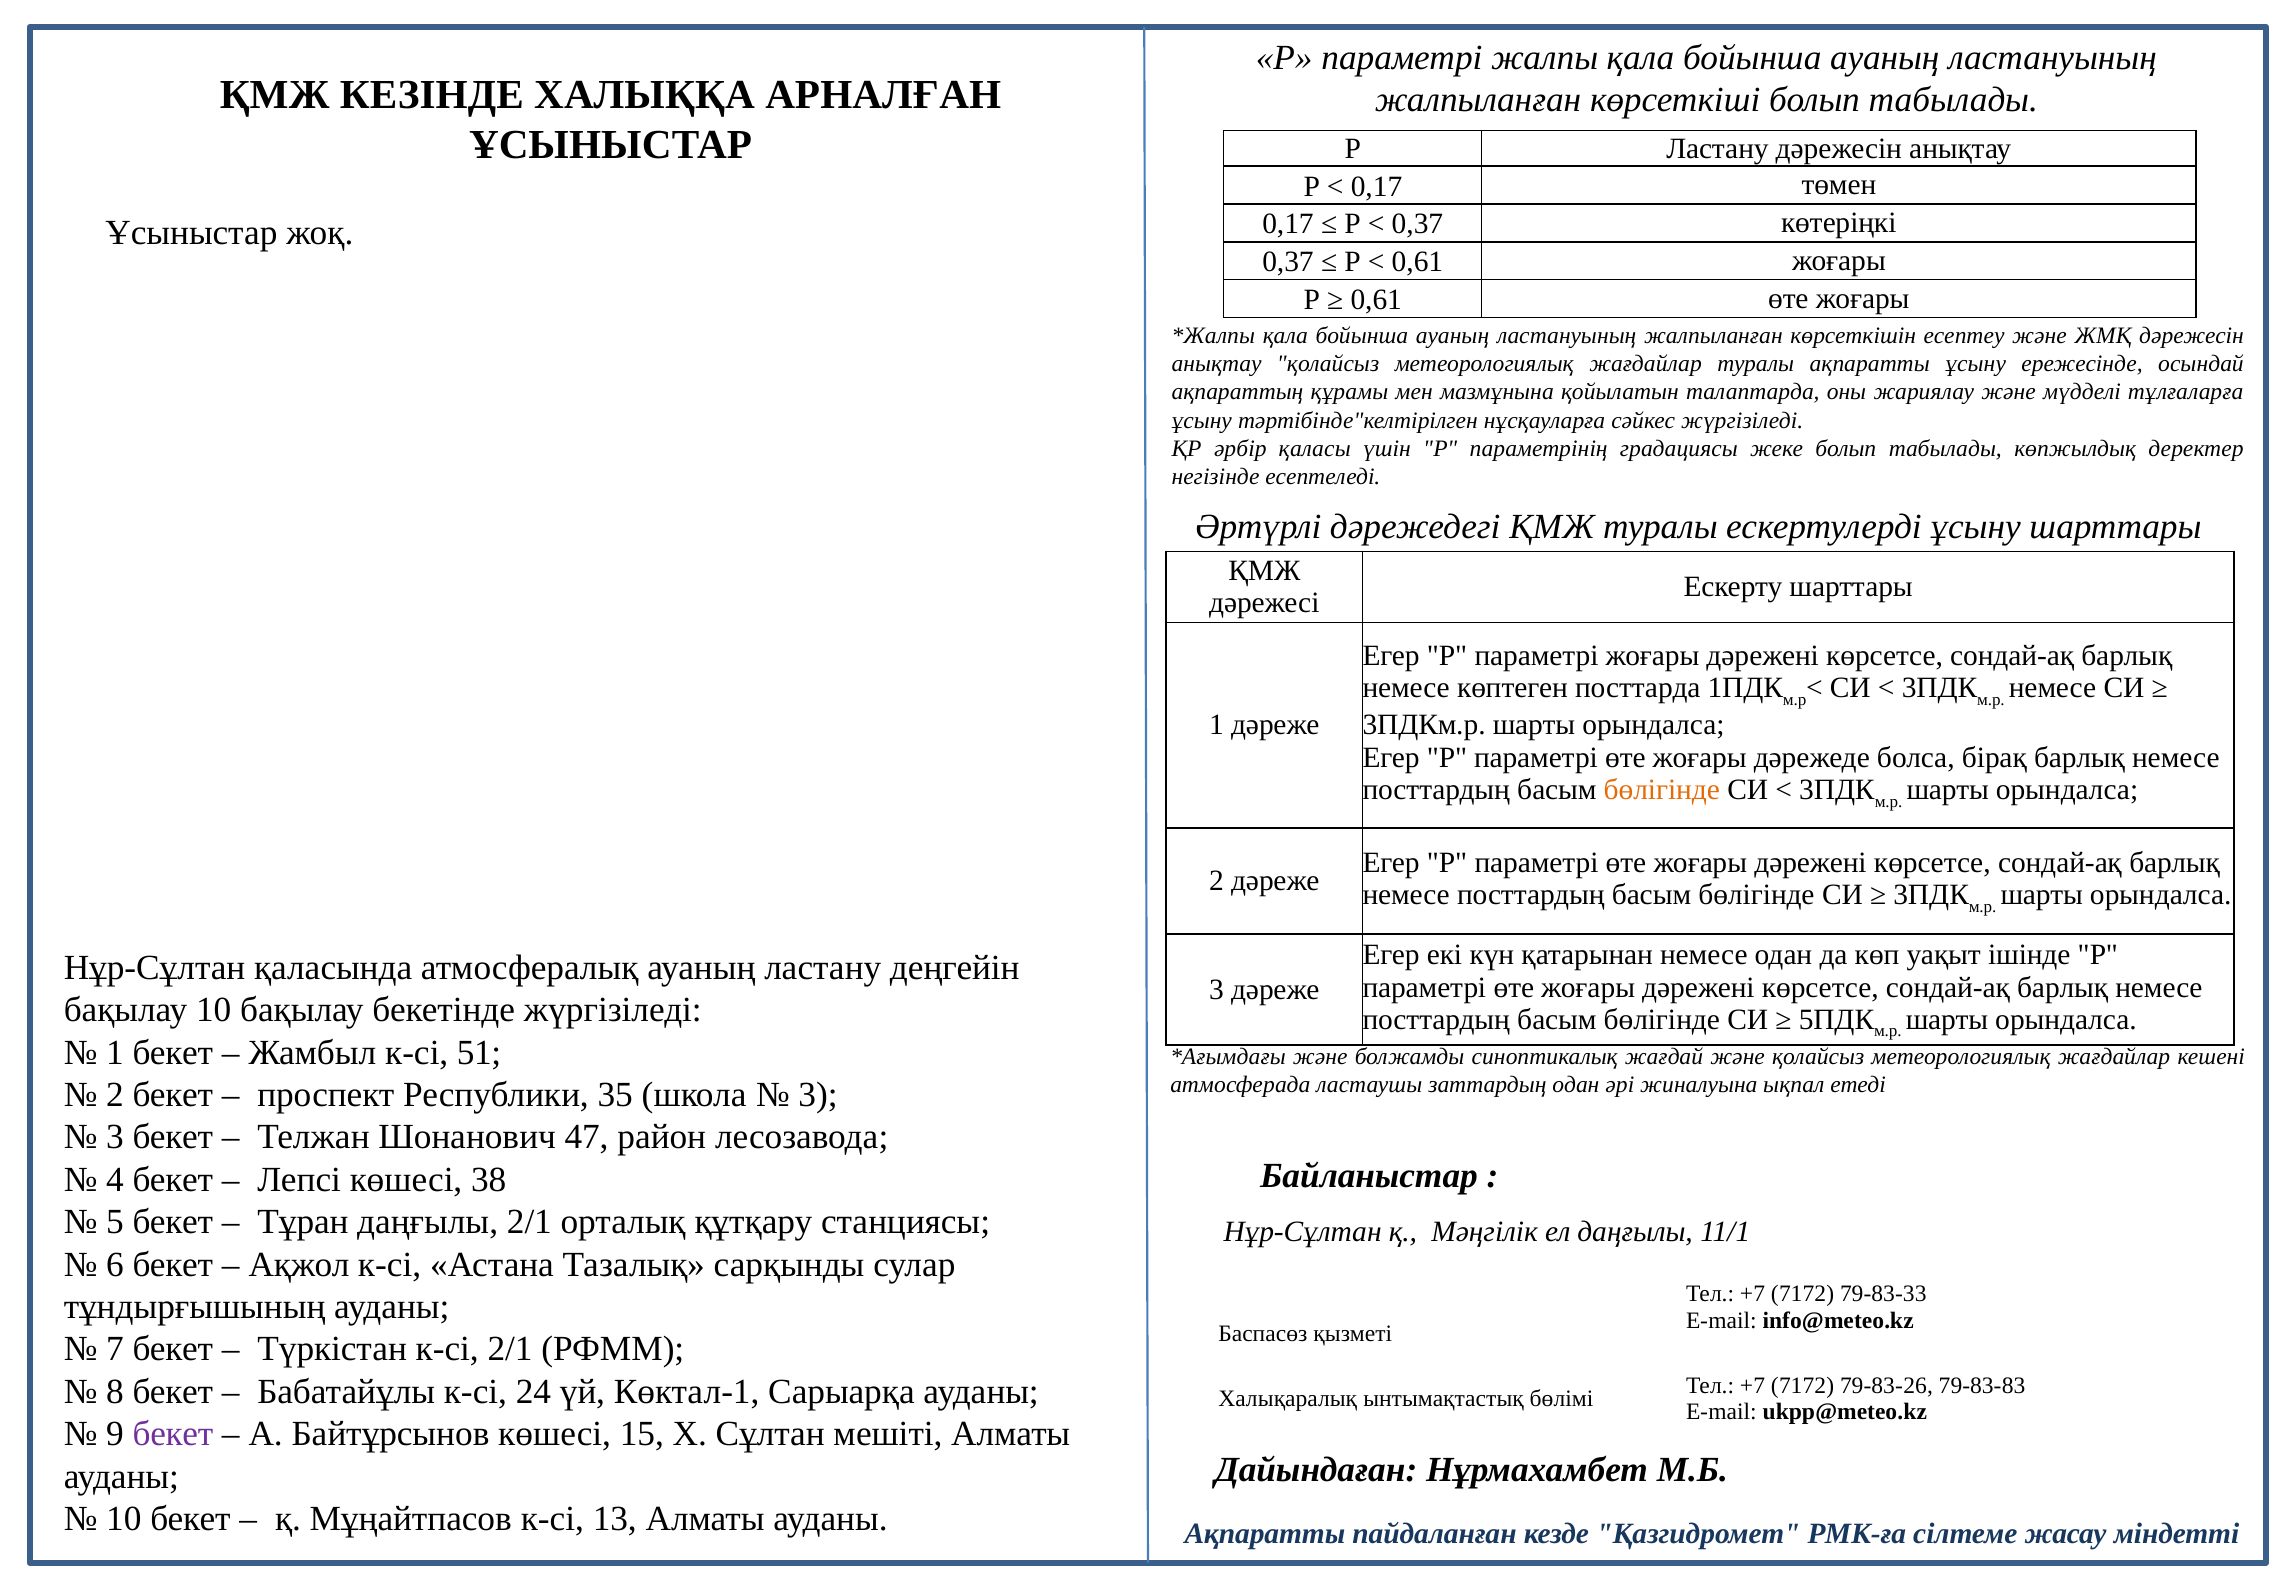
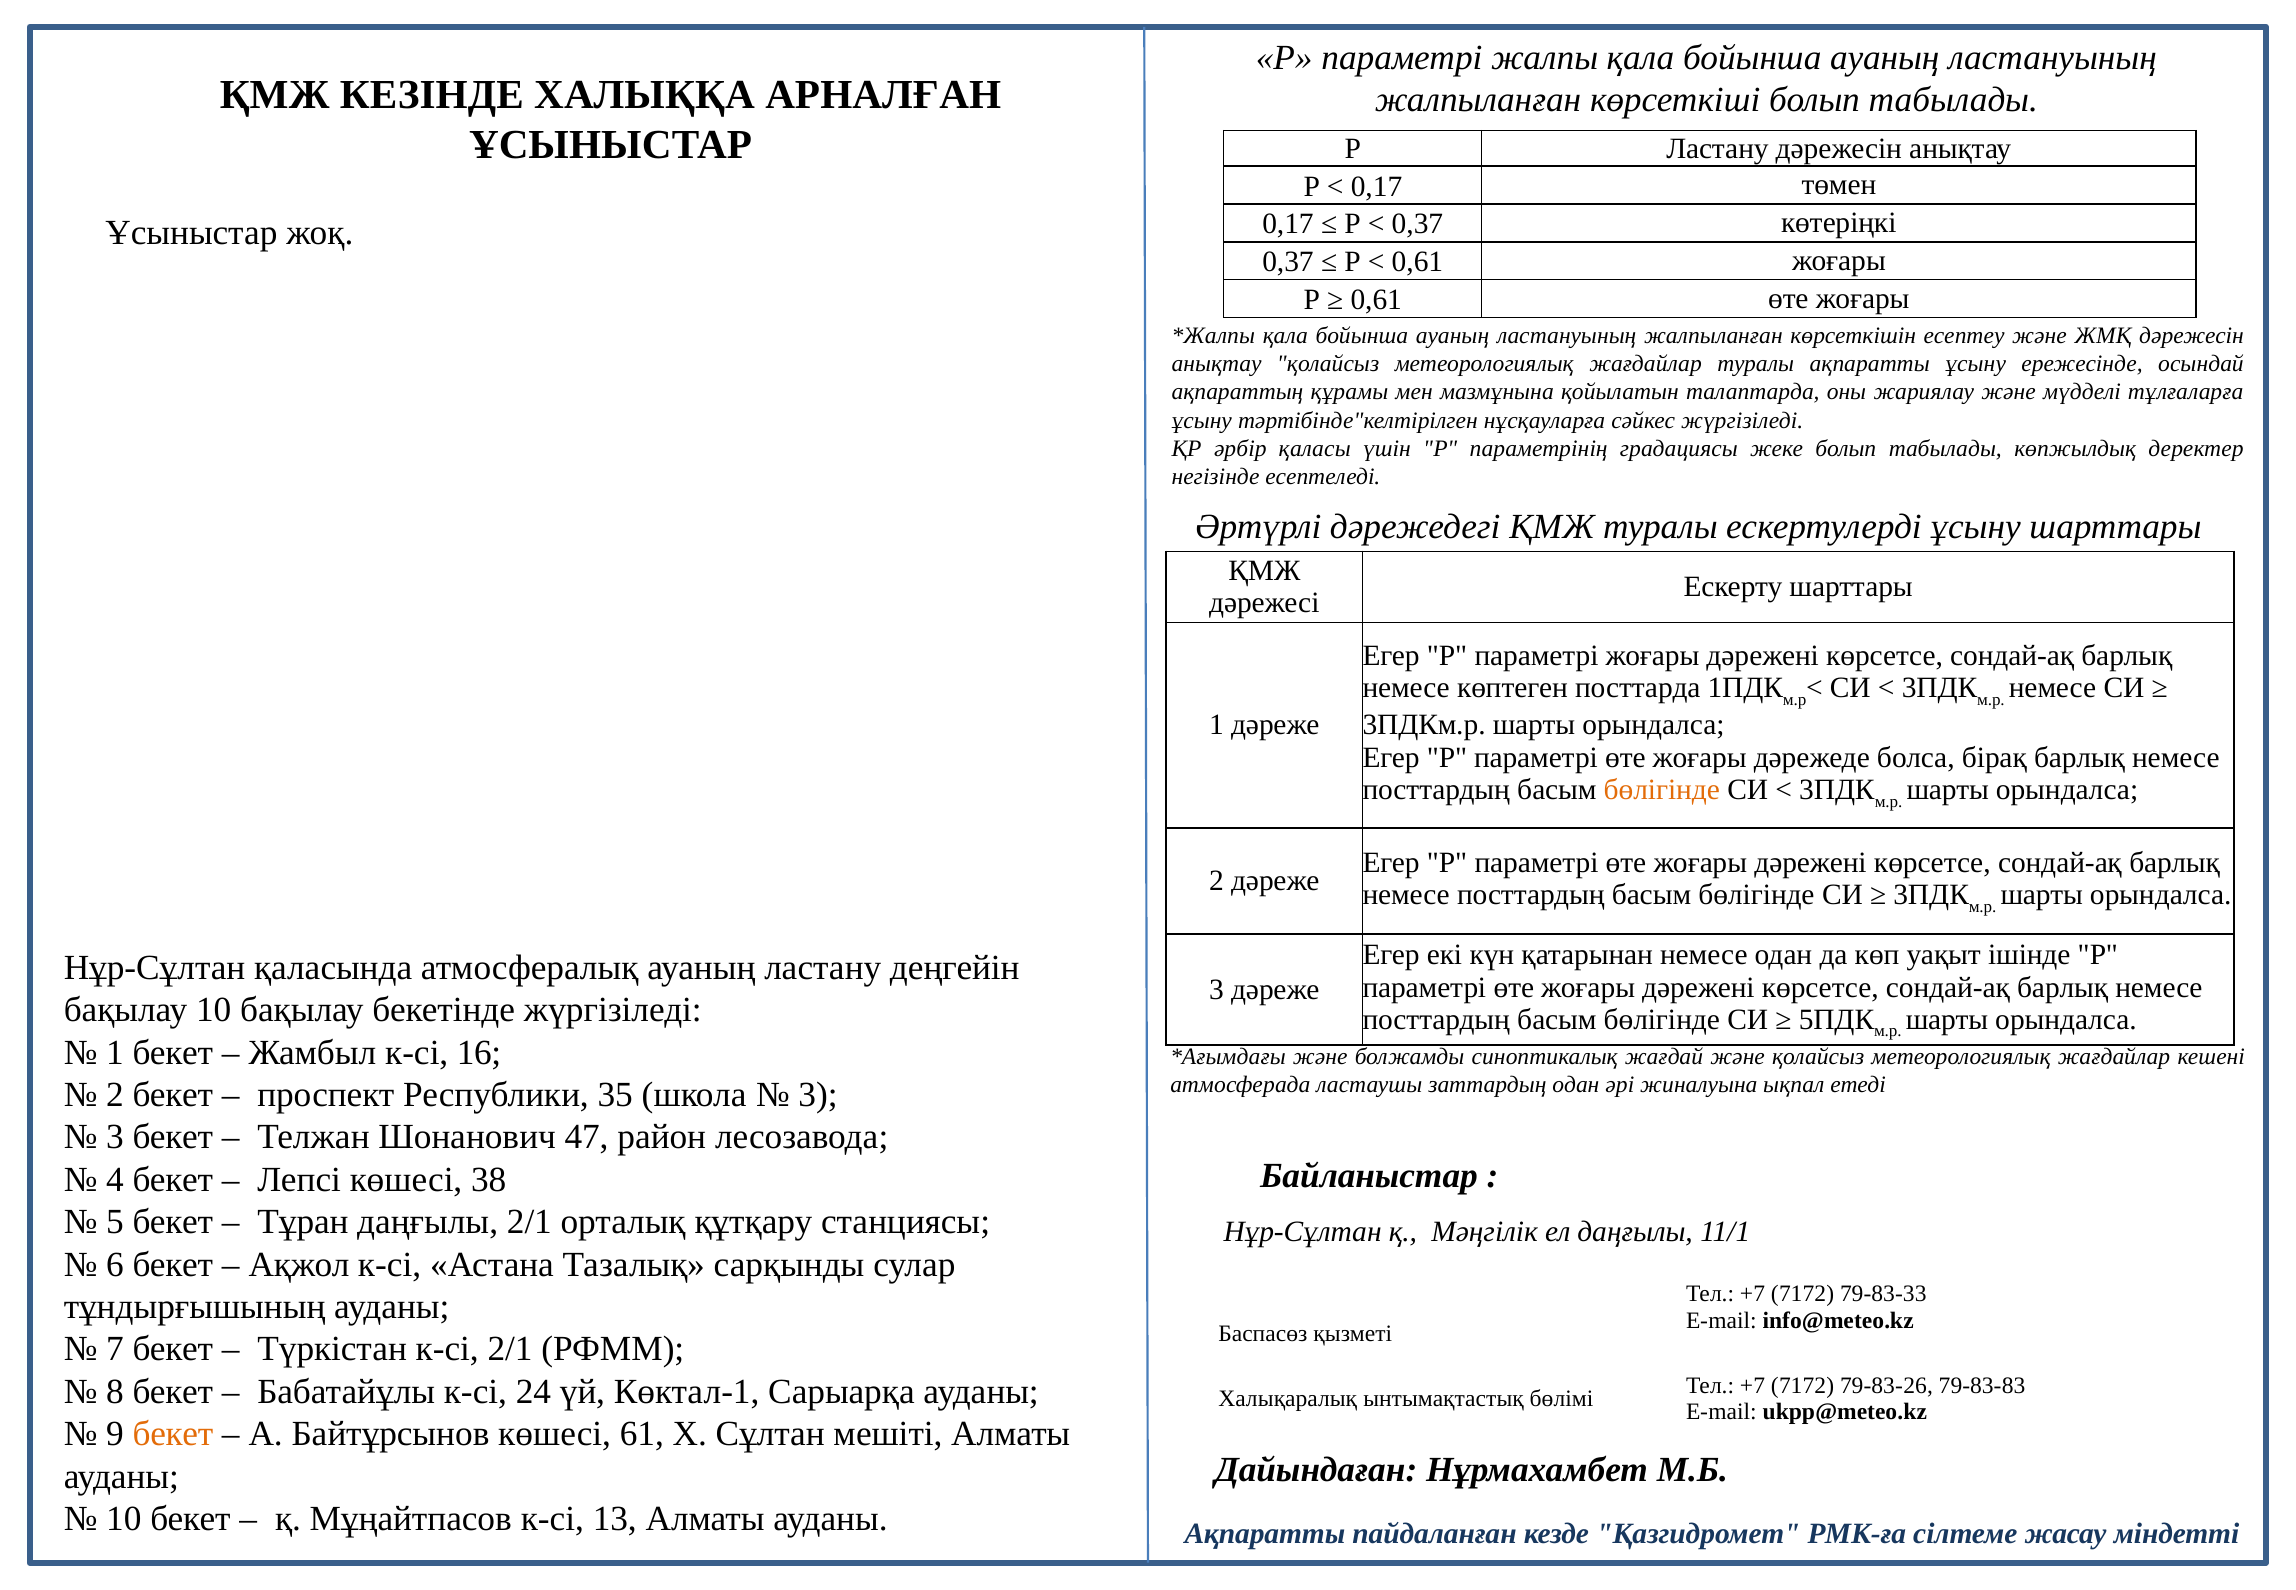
51: 51 -> 16 (479, 1052)
бекет colour: purple -> orange (173, 1434)
15: 15 -> 61 (642, 1434)
